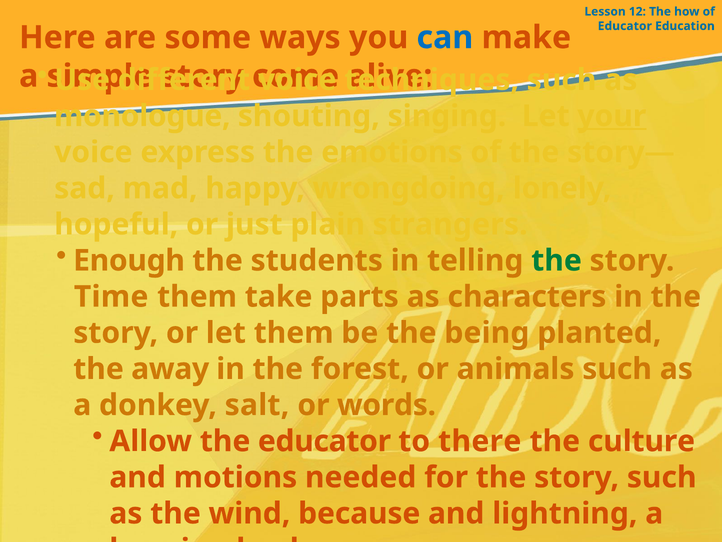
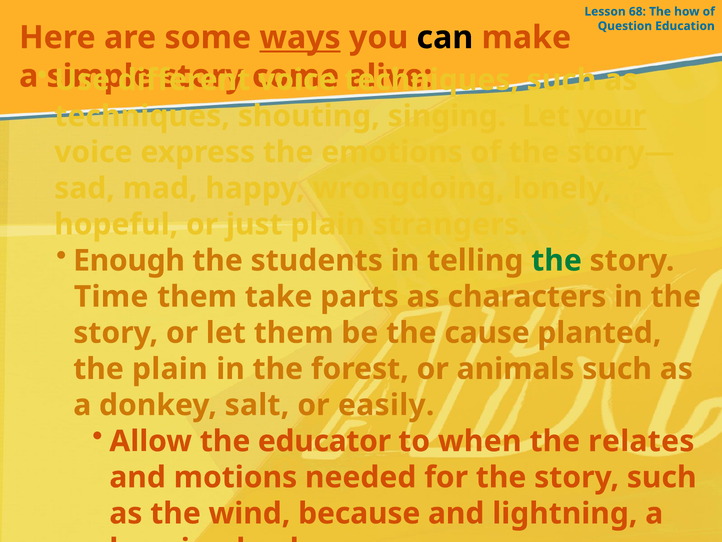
12: 12 -> 68 (637, 12)
Educator: Educator -> Question (625, 26)
ways underline: none -> present (300, 38)
can colour: blue -> black (445, 38)
monologue: monologue -> techniques (142, 116)
being: being -> cause (487, 333)
the away: away -> plain (170, 369)
words: words -> easily (386, 405)
there: there -> when (480, 441)
culture: culture -> relates (641, 441)
